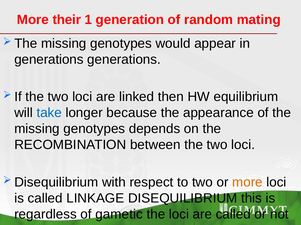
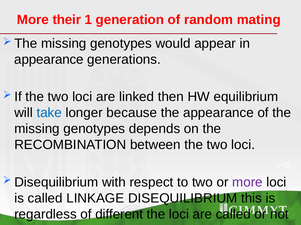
generations: generations -> appearance (49, 60)
more colour: orange -> purple (247, 183)
gametic: gametic -> different (119, 215)
